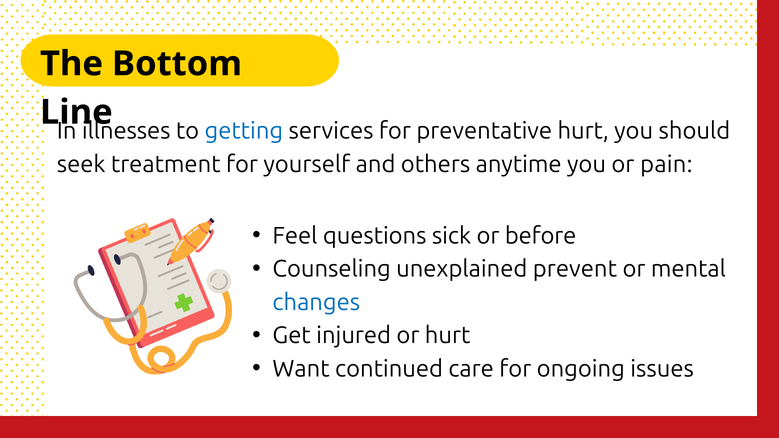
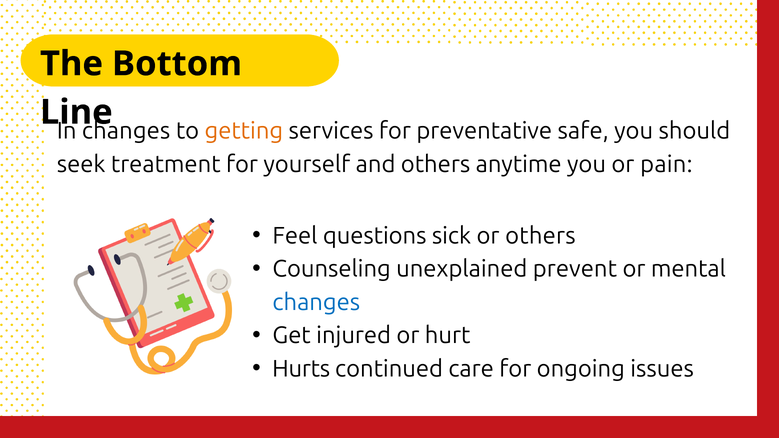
illnesses: illnesses -> changes (126, 131)
getting colour: blue -> orange (244, 131)
preventative hurt: hurt -> safe (583, 131)
or before: before -> others (540, 236)
Want: Want -> Hurts (301, 369)
